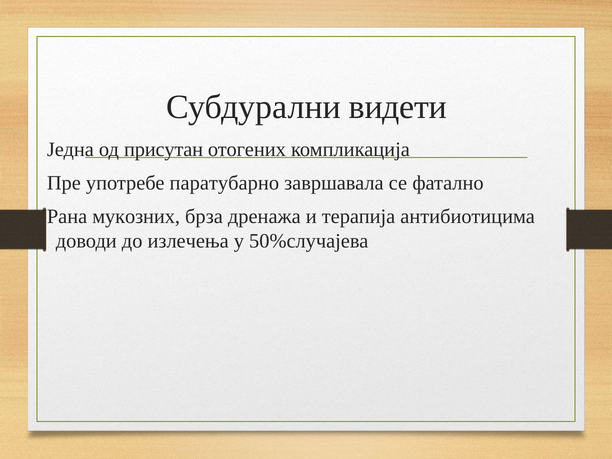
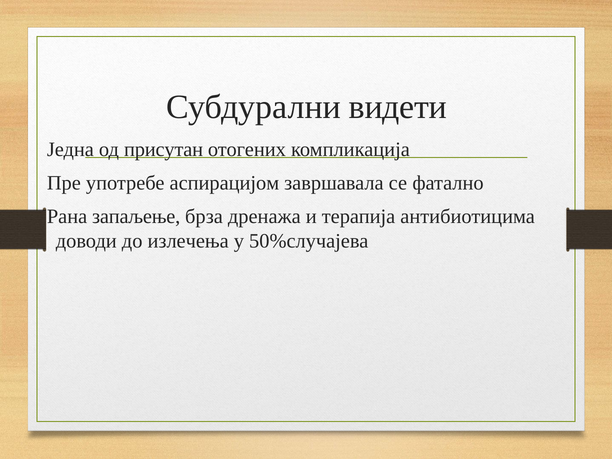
паратубарно: паратубарно -> аспирацијом (224, 183)
мукозних: мукозних -> запаљење (136, 217)
